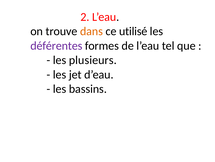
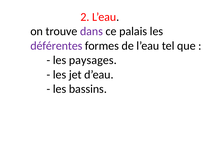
dans colour: orange -> purple (91, 31)
utilisé: utilisé -> palais (133, 31)
plusieurs: plusieurs -> paysages (93, 60)
